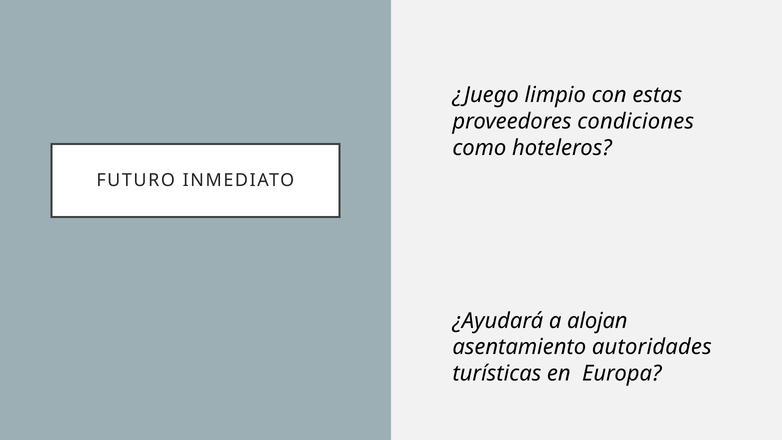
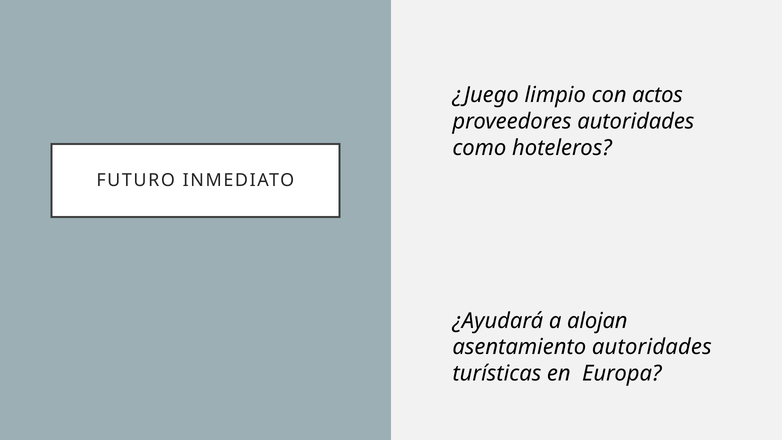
estas: estas -> actos (657, 95)
proveedores condiciones: condiciones -> autoridades (636, 121)
